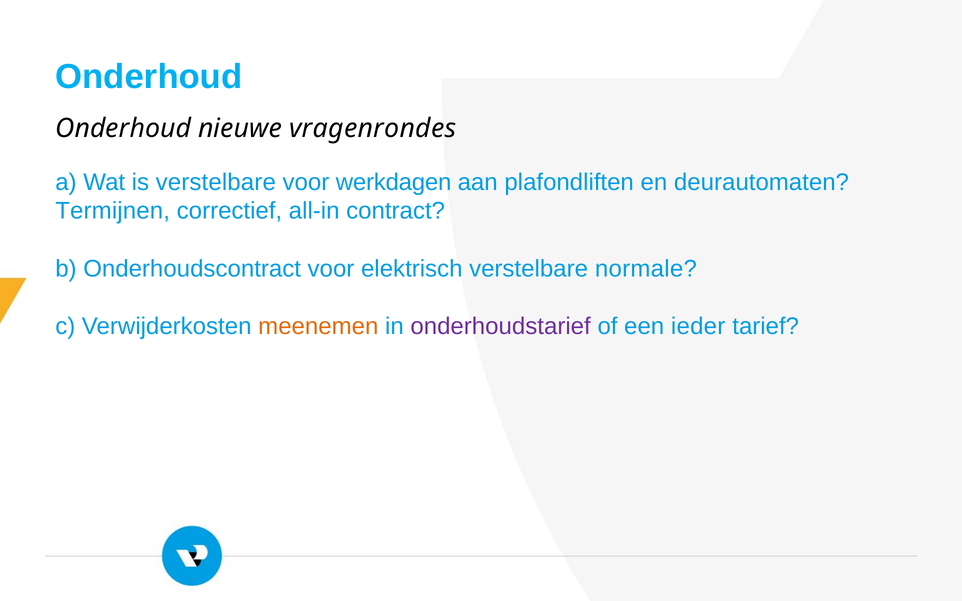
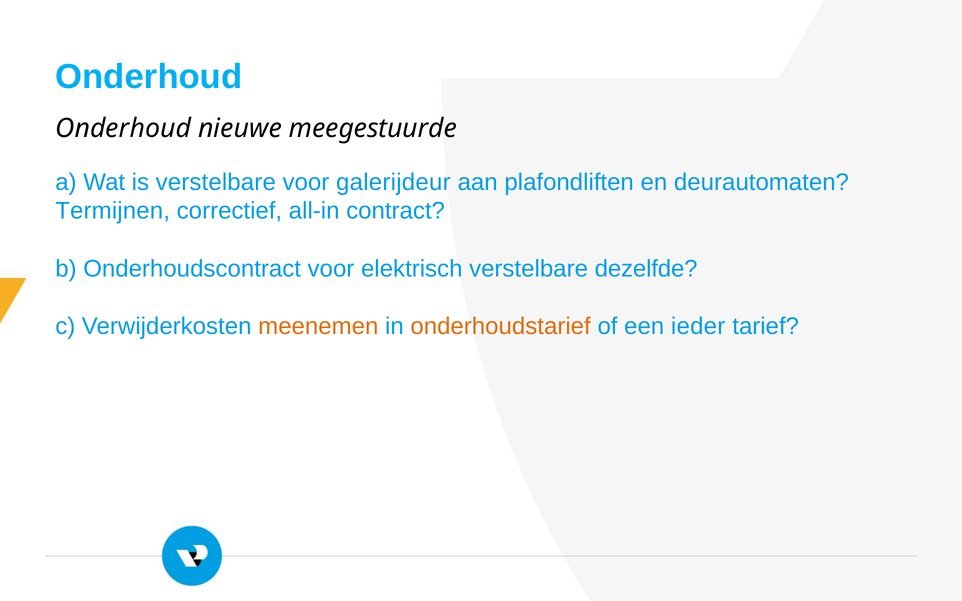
vragenrondes: vragenrondes -> meegestuurde (373, 129)
werkdagen: werkdagen -> galerijdeur (393, 182)
normale: normale -> dezelfde (646, 269)
onderhoudstarief colour: purple -> orange (501, 327)
